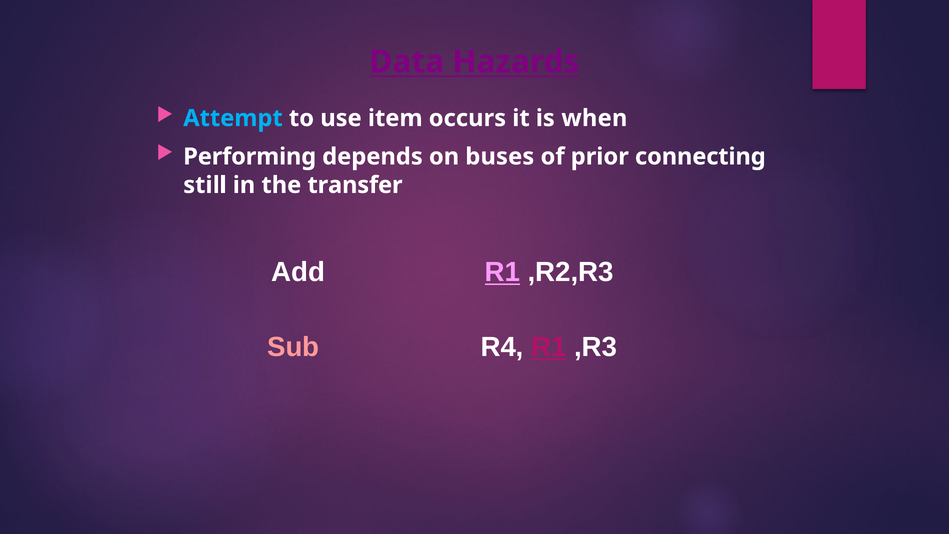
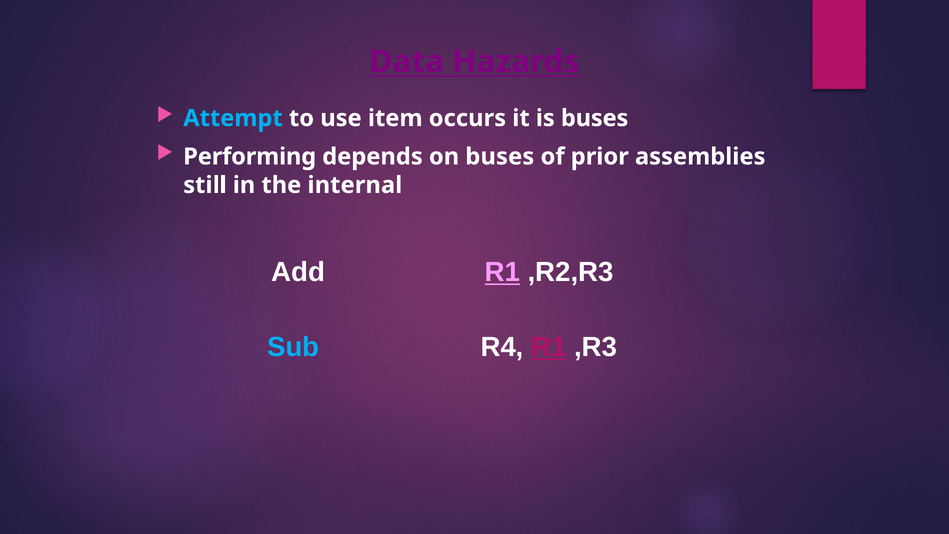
is when: when -> buses (595, 118)
connecting: connecting -> assemblies (700, 157)
transfer: transfer -> internal (355, 185)
Sub colour: pink -> light blue (293, 347)
